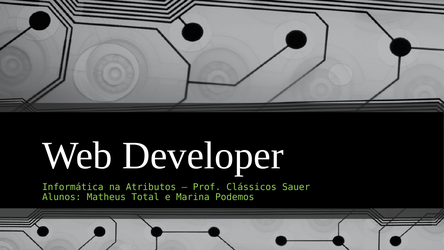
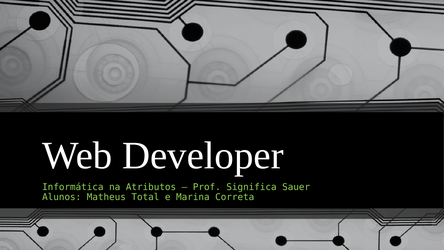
Clássicos: Clássicos -> Significa (251, 187)
Podemos: Podemos -> Correta (235, 197)
